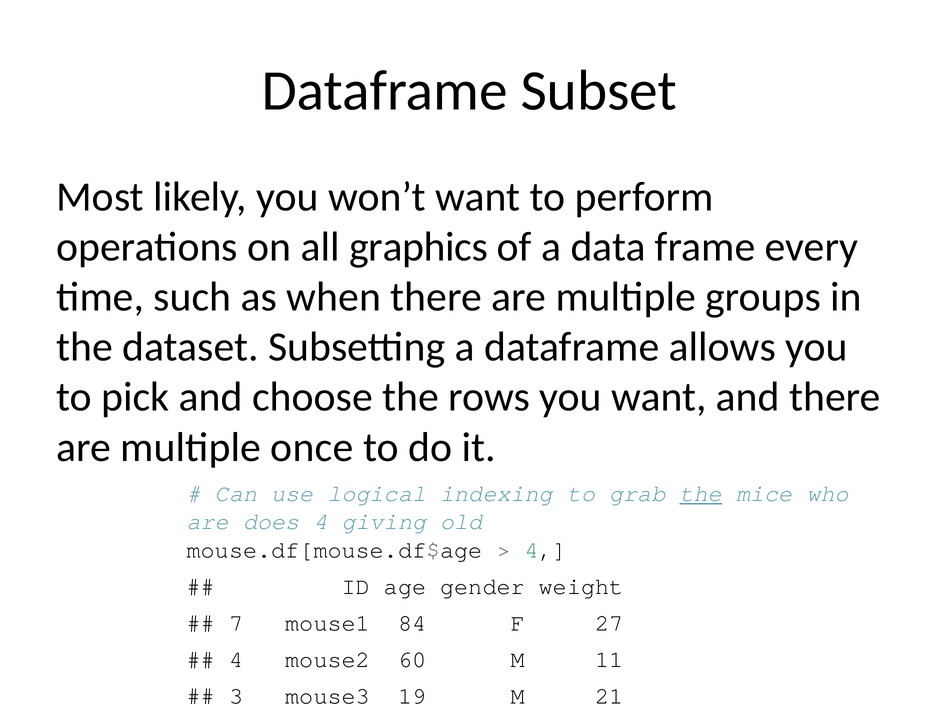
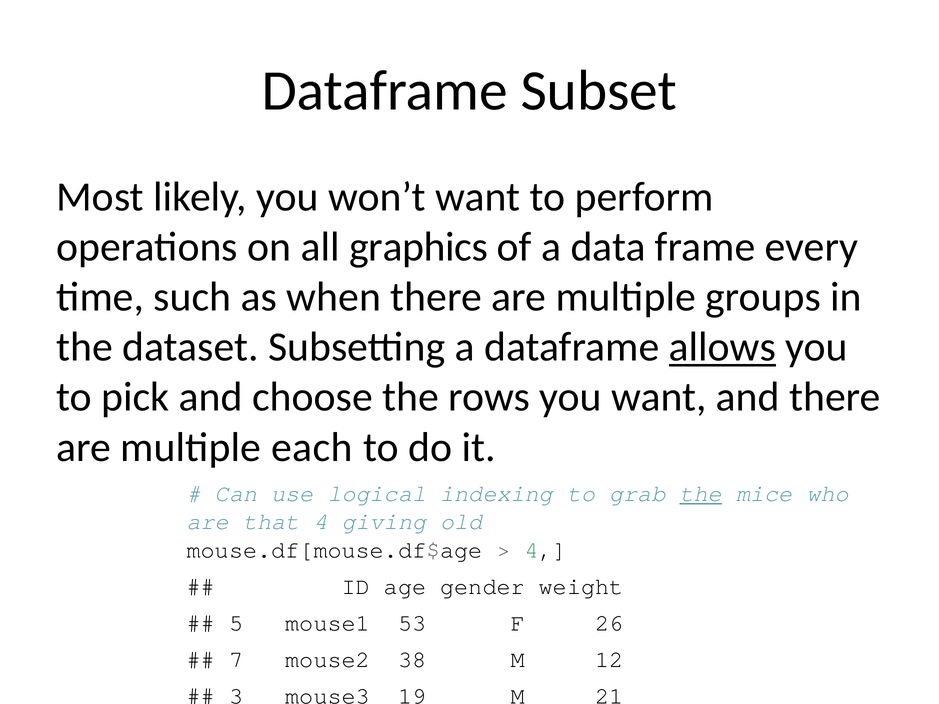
allows underline: none -> present (722, 347)
once: once -> each (312, 447)
does: does -> that (271, 522)
7: 7 -> 5 (236, 623)
84: 84 -> 53 (412, 623)
27: 27 -> 26 (609, 623)
4: 4 -> 7 (236, 660)
60: 60 -> 38 (412, 660)
11: 11 -> 12 (609, 660)
